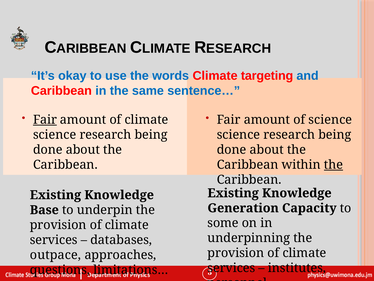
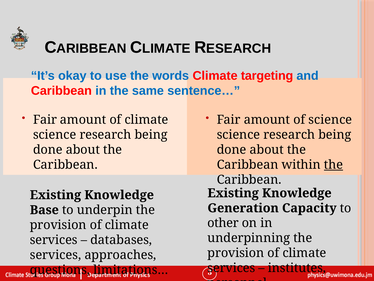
Fair underline: present -> none (45, 120)
some: some -> other (223, 223)
outpace: outpace -> services (56, 255)
